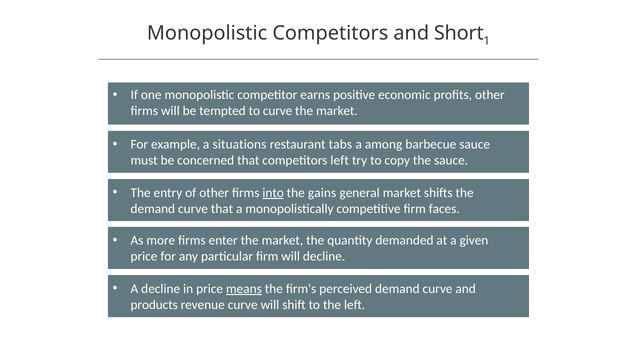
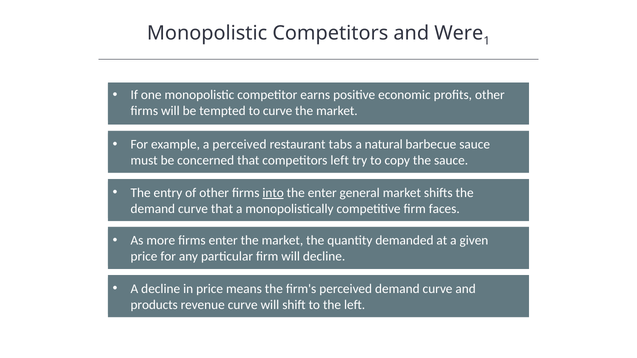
Short: Short -> Were (459, 33)
a situations: situations -> perceived (239, 145)
among: among -> natural (384, 145)
the gains: gains -> enter (322, 193)
means underline: present -> none (244, 289)
